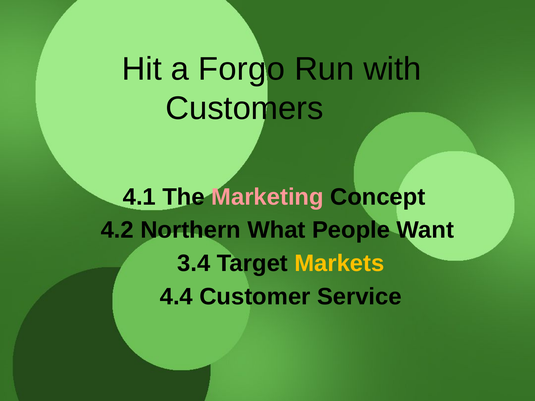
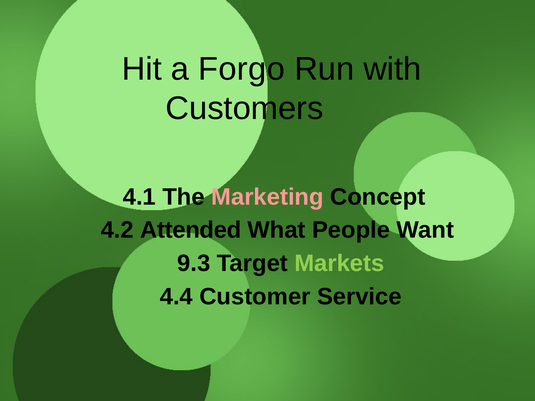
Northern: Northern -> Attended (191, 230)
3.4: 3.4 -> 9.3 (194, 264)
Markets colour: yellow -> light green (339, 264)
